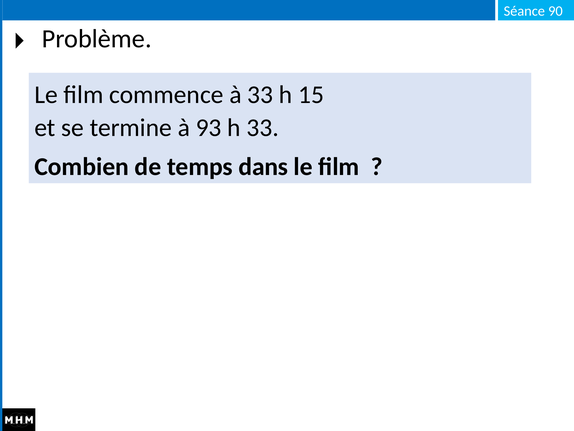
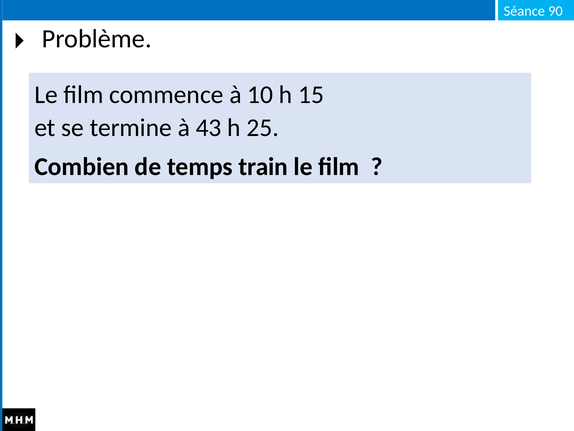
à 33: 33 -> 10 (260, 95)
93: 93 -> 43 (209, 128)
h 33: 33 -> 25 (263, 128)
dans: dans -> train (263, 167)
